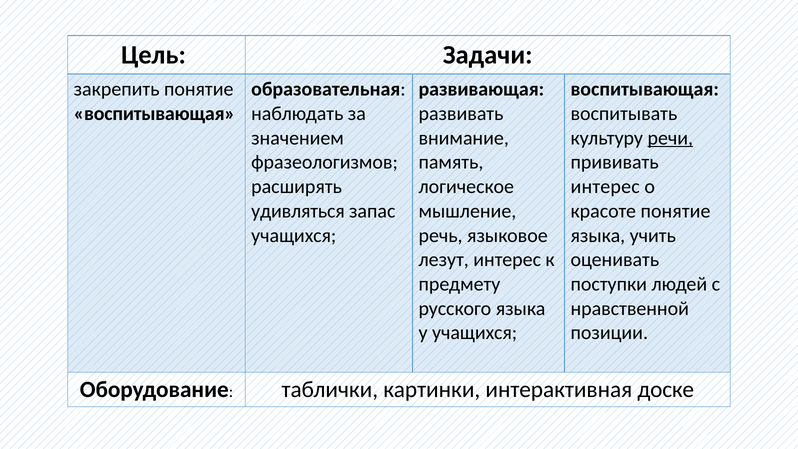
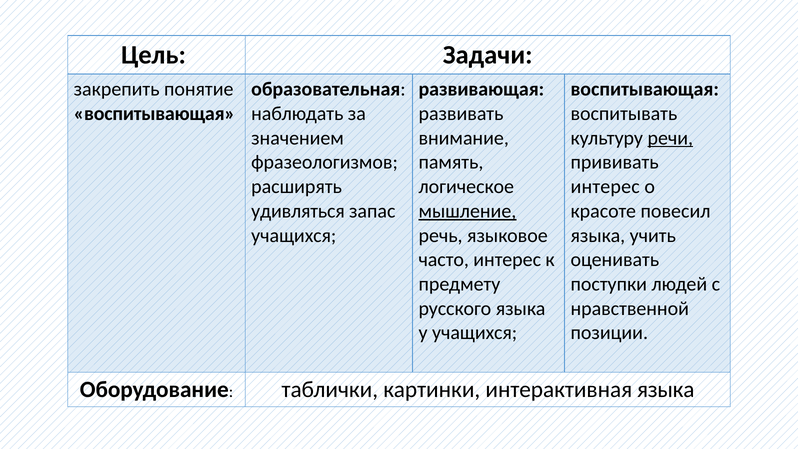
мышление underline: none -> present (467, 211)
красоте понятие: понятие -> повесил (676, 211)
лезут: лезут -> часто (444, 260)
интерактивная доске: доске -> языка (666, 390)
